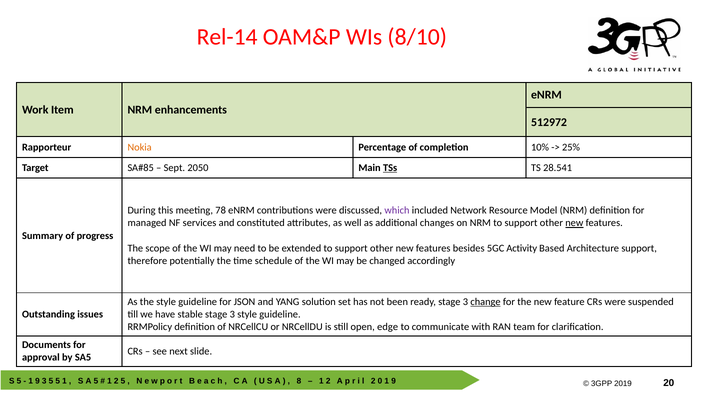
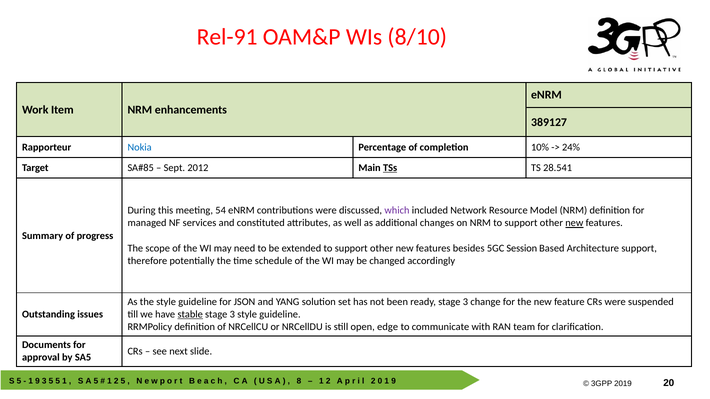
Rel-14: Rel-14 -> Rel-91 (227, 37)
512972: 512972 -> 389127 (549, 122)
Nokia colour: orange -> blue (140, 147)
25%: 25% -> 24% (571, 147)
Sept 2050: 2050 -> 2012 (198, 168)
78: 78 -> 54 (221, 211)
Activity: Activity -> Session (522, 248)
change underline: present -> none (486, 302)
stable underline: none -> present (190, 315)
